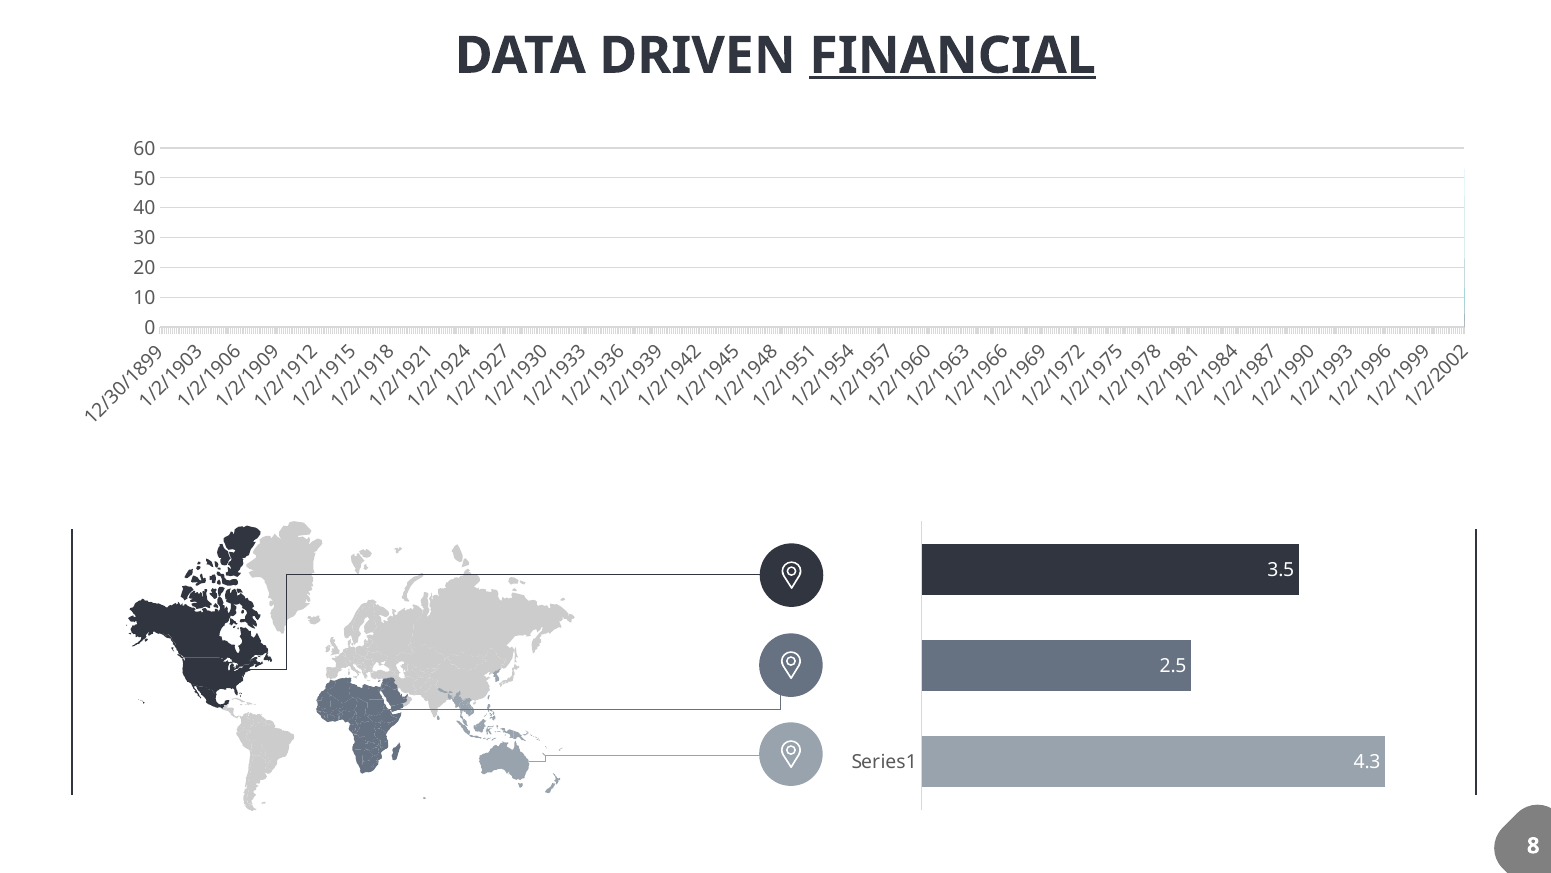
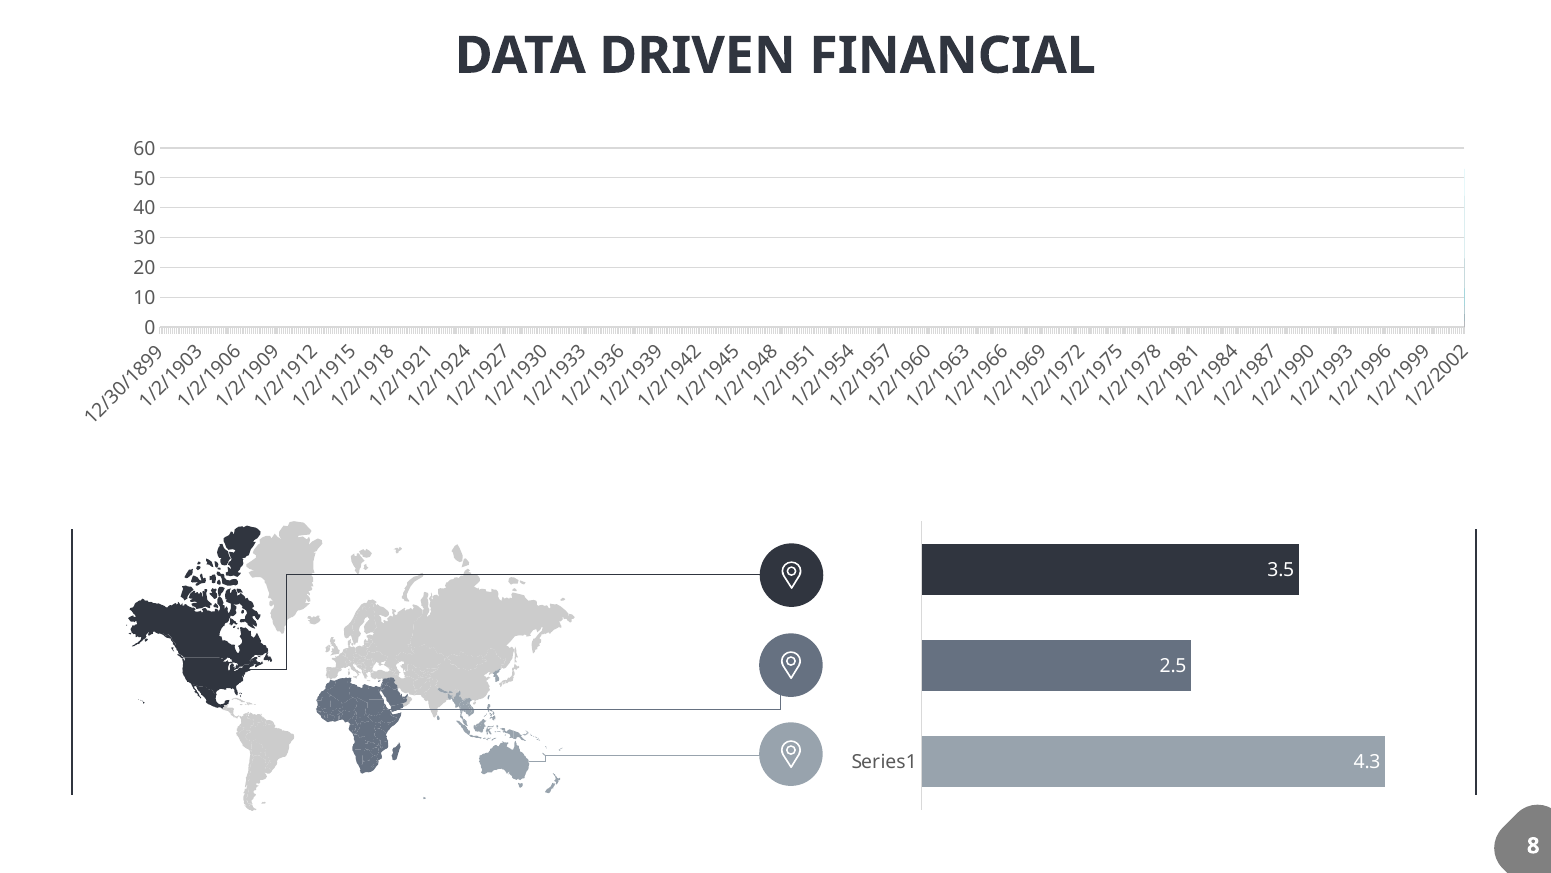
FINANCIAL underline: present -> none (953, 56)
